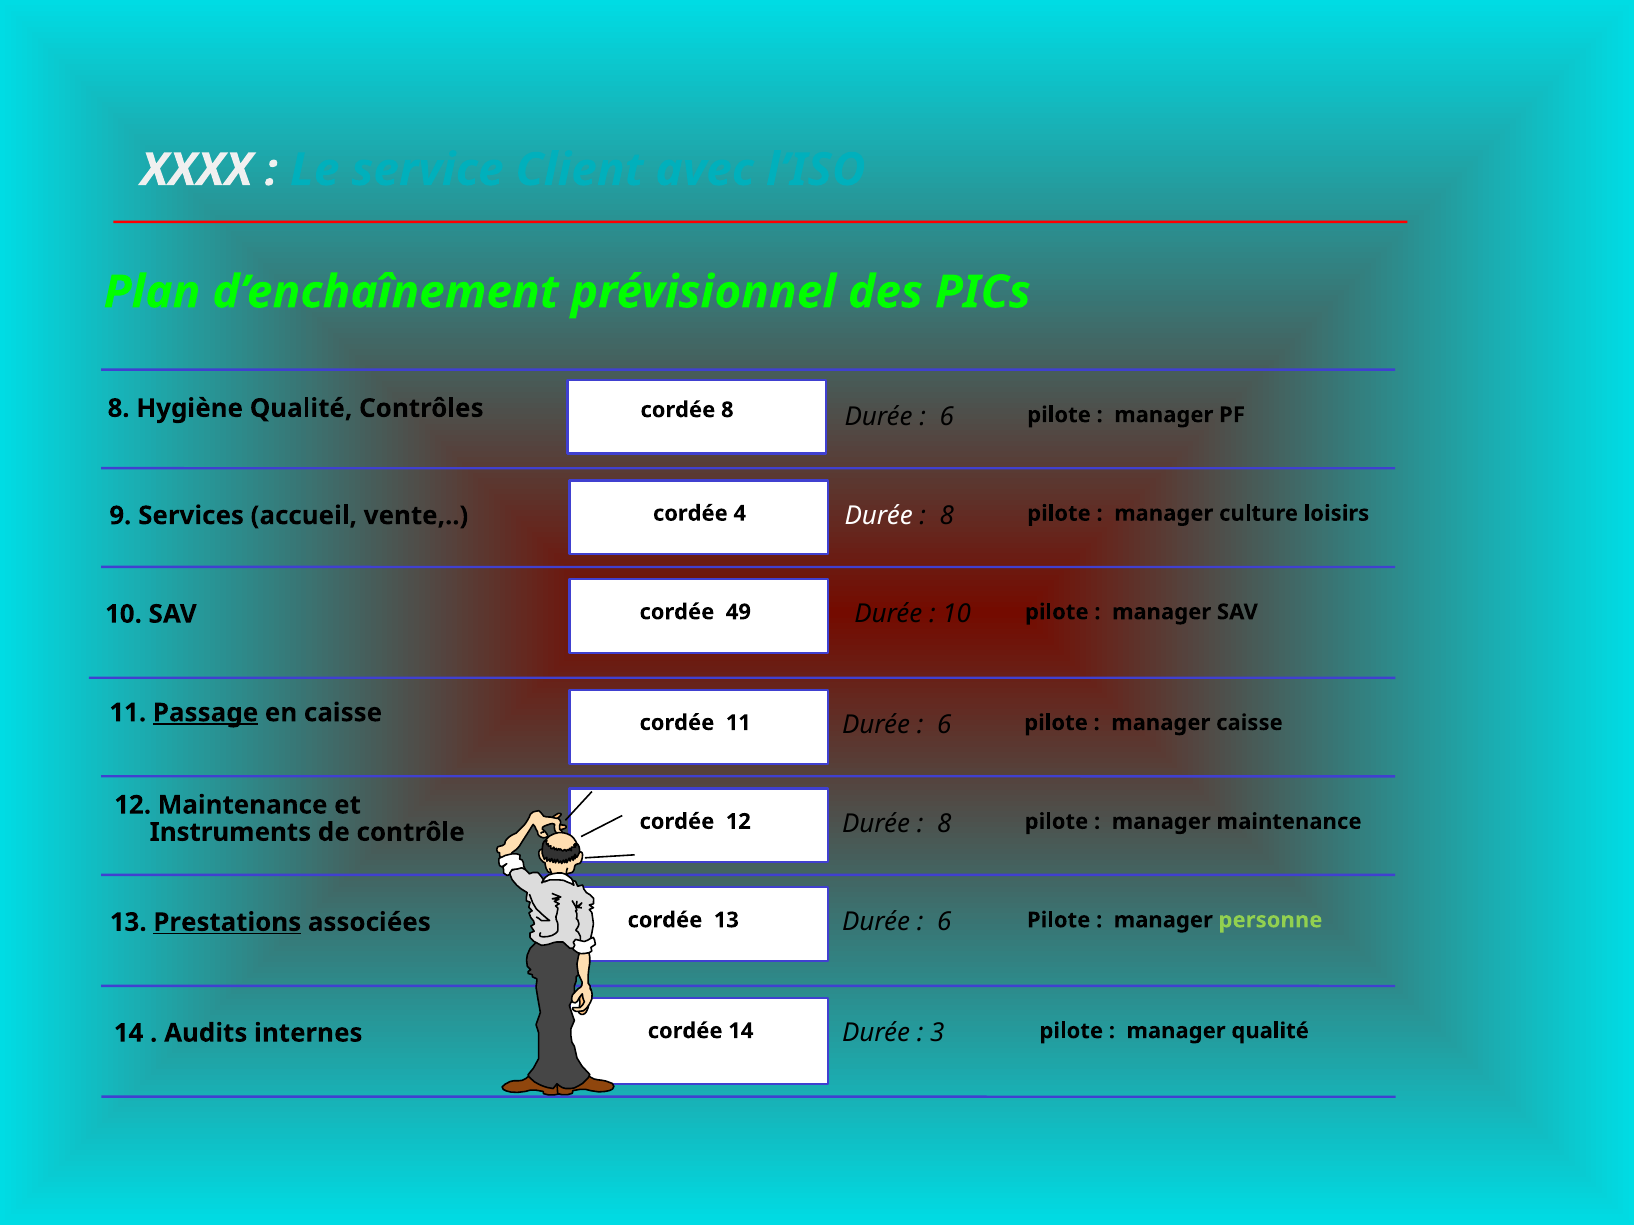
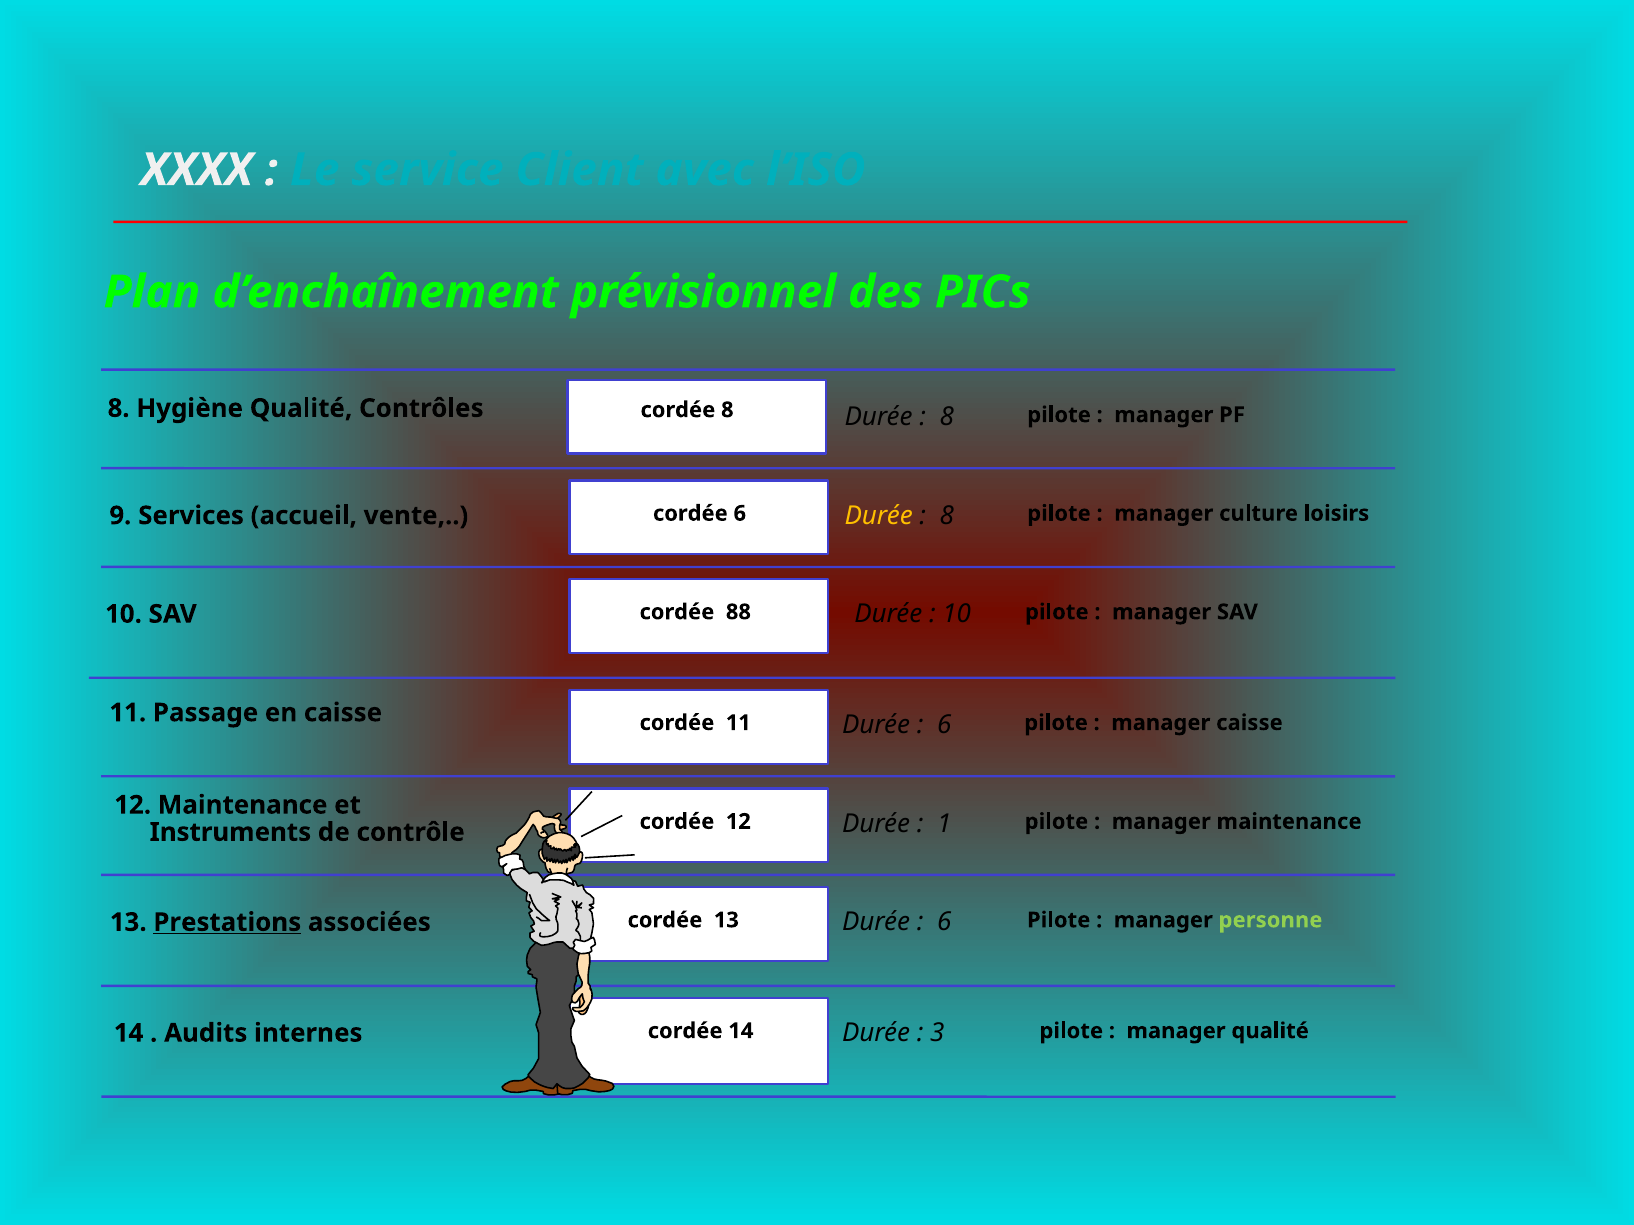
6: 6 -> 8 (947, 417)
Durée colour: white -> yellow (879, 516)
cordée 4: 4 -> 6 (740, 514)
49: 49 -> 88 (738, 612)
Passage underline: present -> none (206, 713)
8: 8 -> 1 (944, 824)
